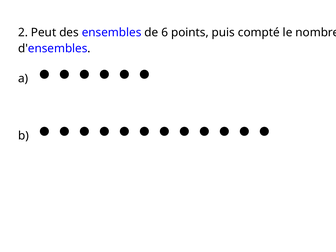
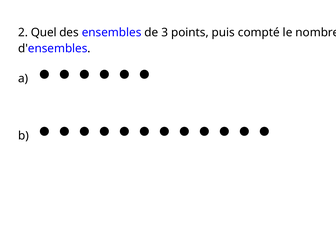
Peut: Peut -> Quel (44, 32)
6: 6 -> 3 (165, 32)
